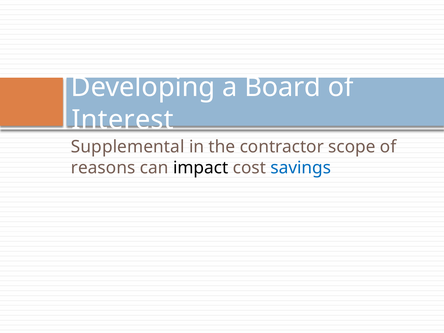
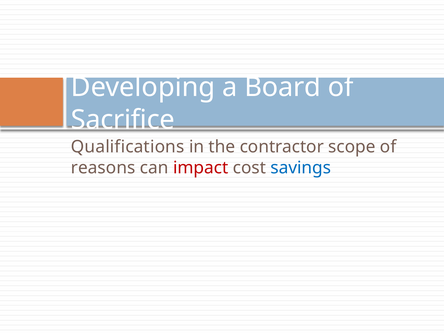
Interest: Interest -> Sacrifice (123, 120)
Supplemental: Supplemental -> Qualifications (128, 147)
impact colour: black -> red (201, 168)
